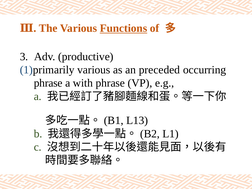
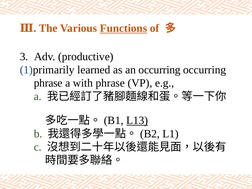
1)primarily various: various -> learned (94, 70)
an preceded: preceded -> occurring (160, 70)
L13 underline: none -> present (137, 120)
